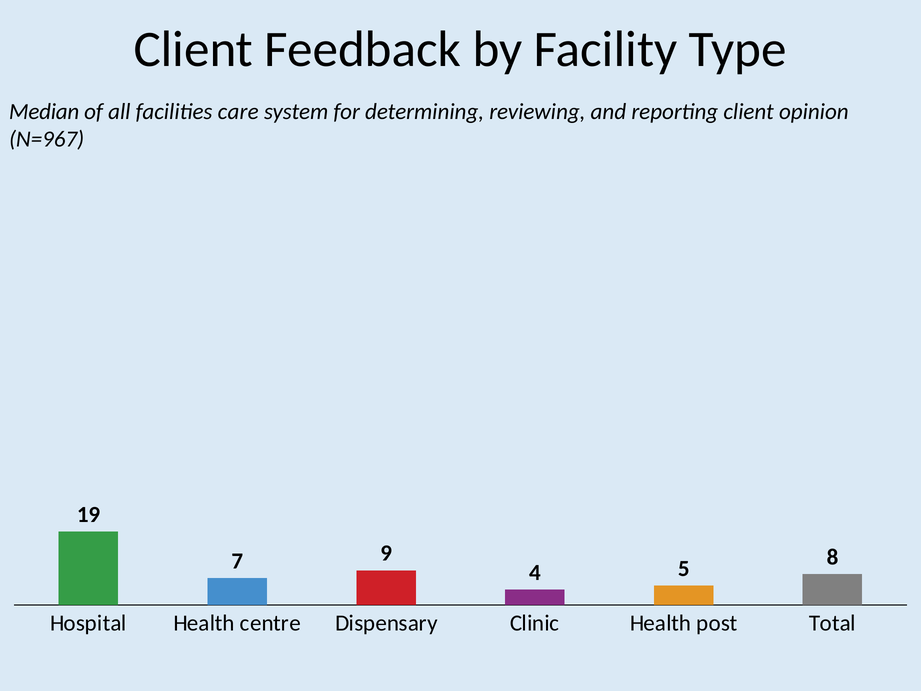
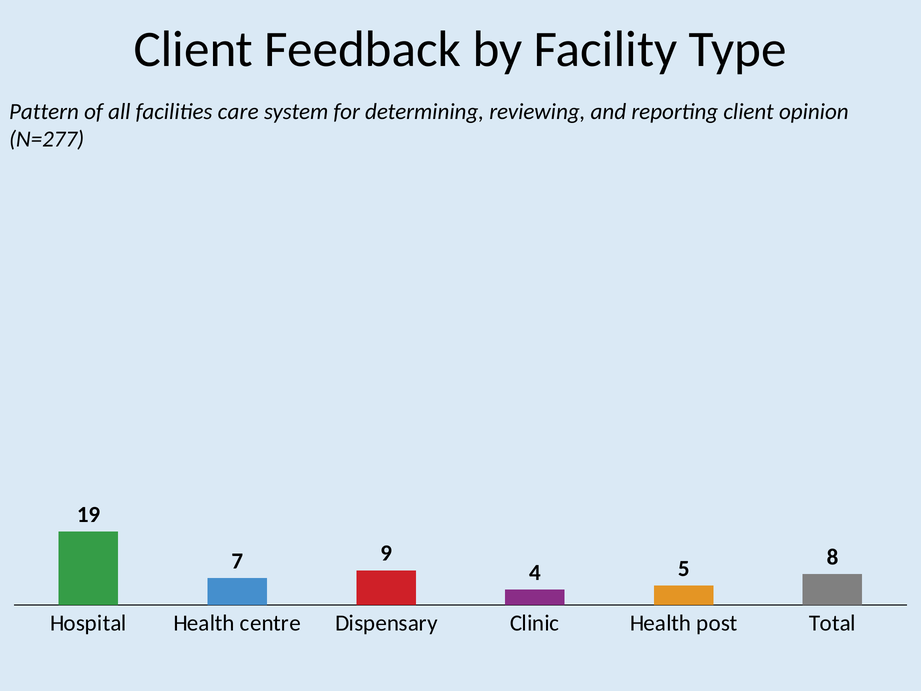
Median: Median -> Pattern (44, 112)
N=967: N=967 -> N=277 (47, 139)
